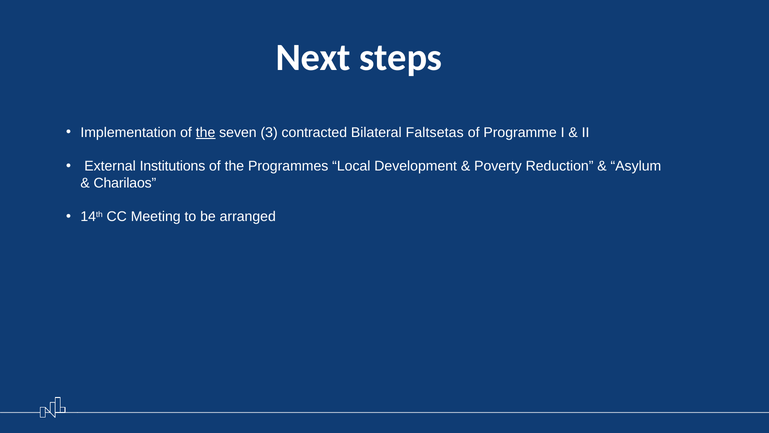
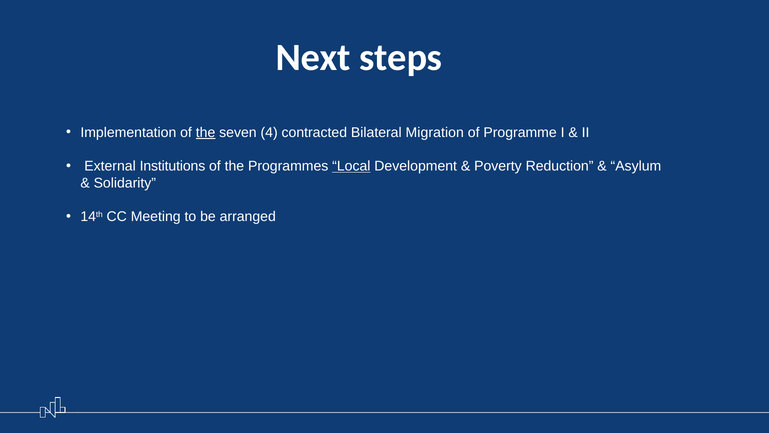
3: 3 -> 4 (269, 132)
Faltsetas: Faltsetas -> Migration (435, 132)
Local underline: none -> present (351, 166)
Charilaos: Charilaos -> Solidarity (125, 183)
